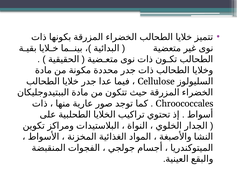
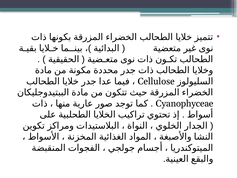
Chroococcales: Chroococcales -> Cyanophyceae (185, 103)
